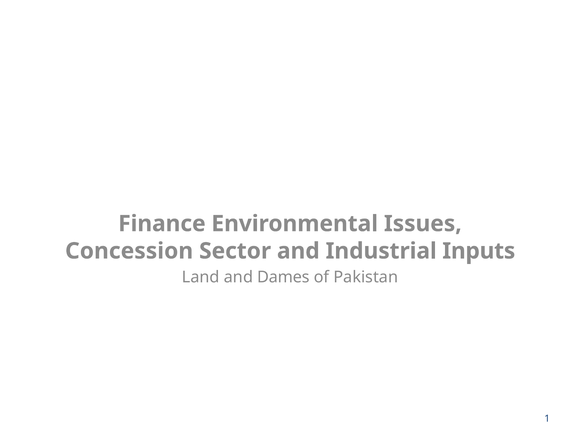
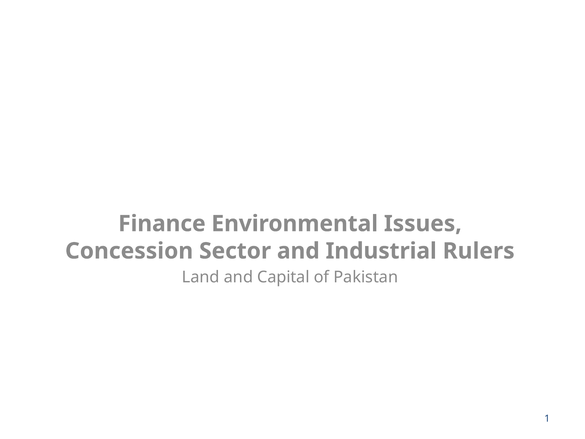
Inputs: Inputs -> Rulers (479, 251)
Dames: Dames -> Capital (283, 277)
